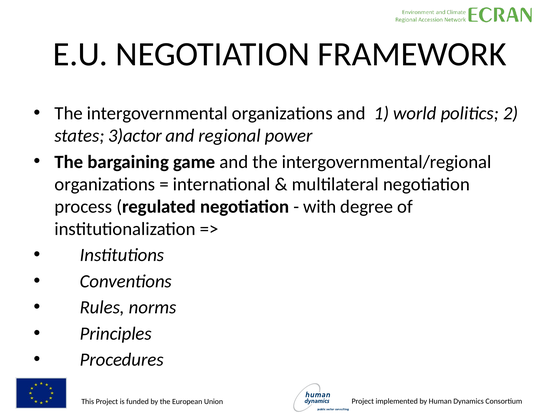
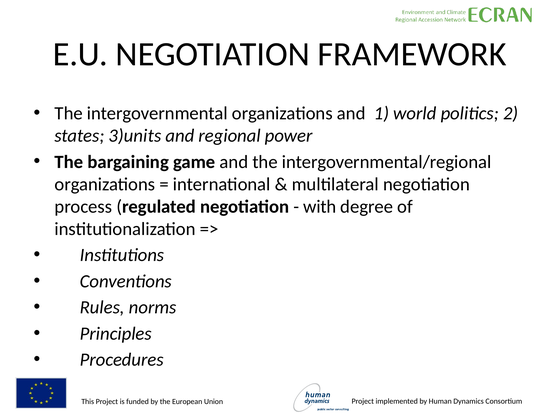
3)actor: 3)actor -> 3)units (135, 136)
